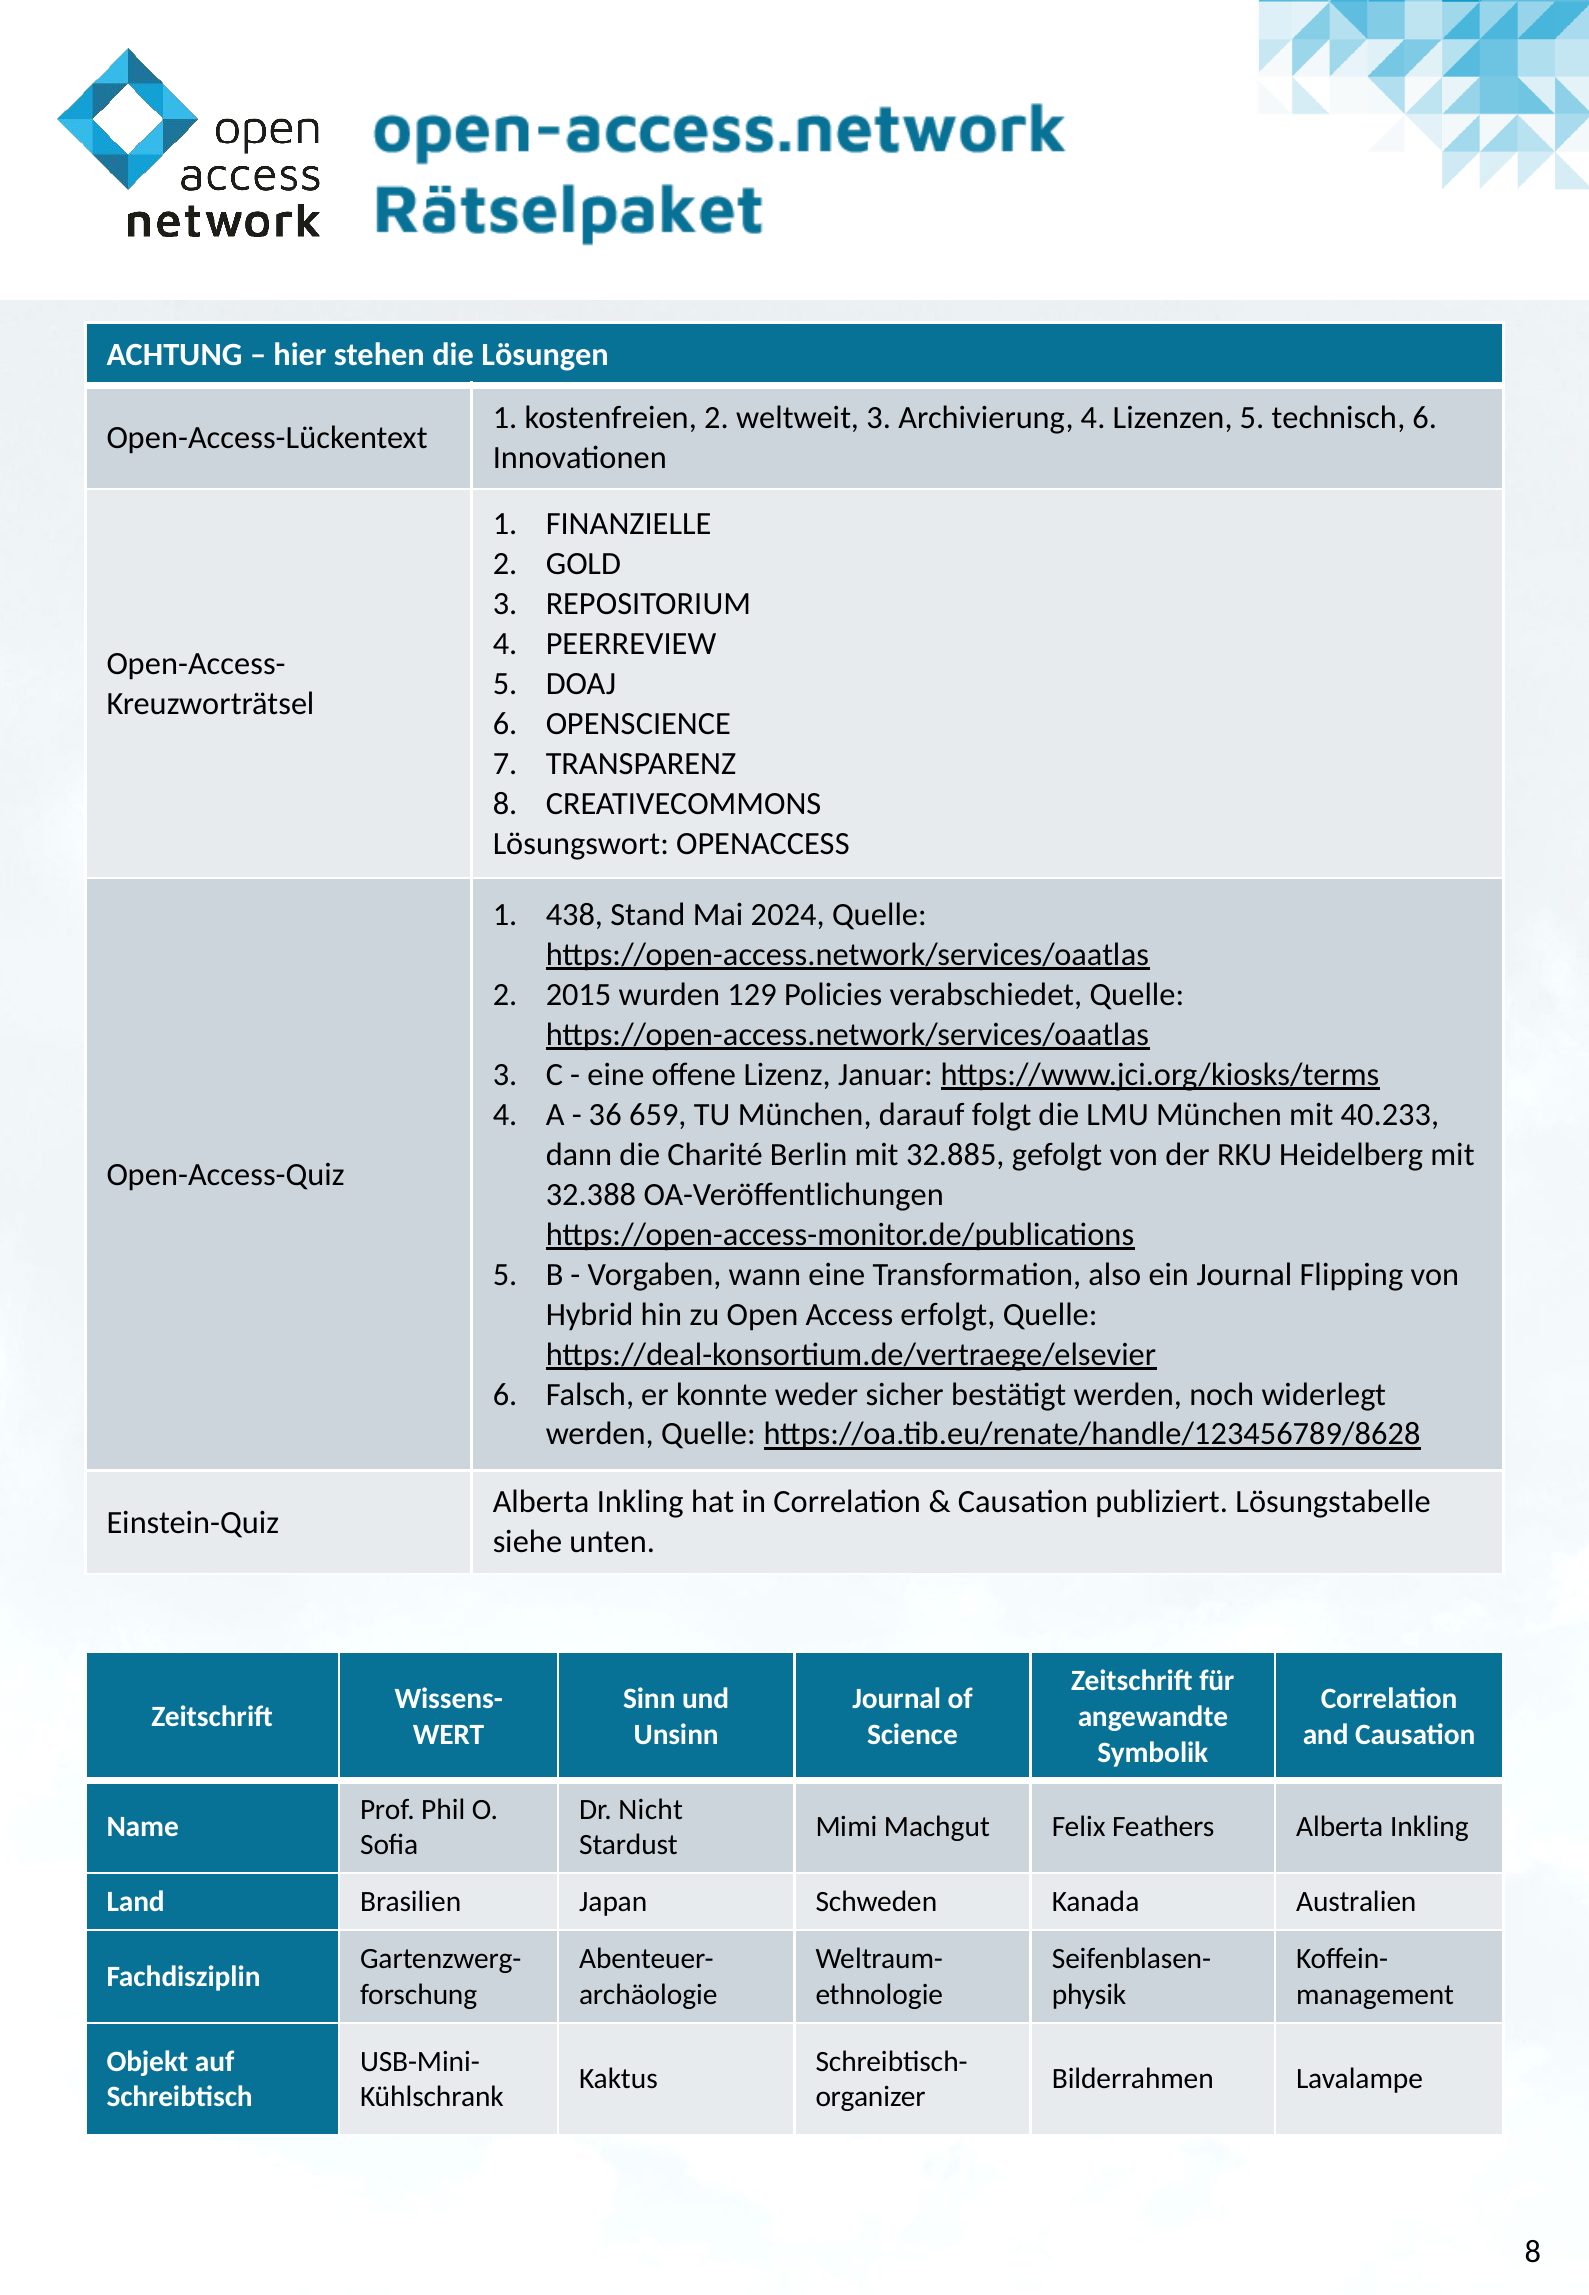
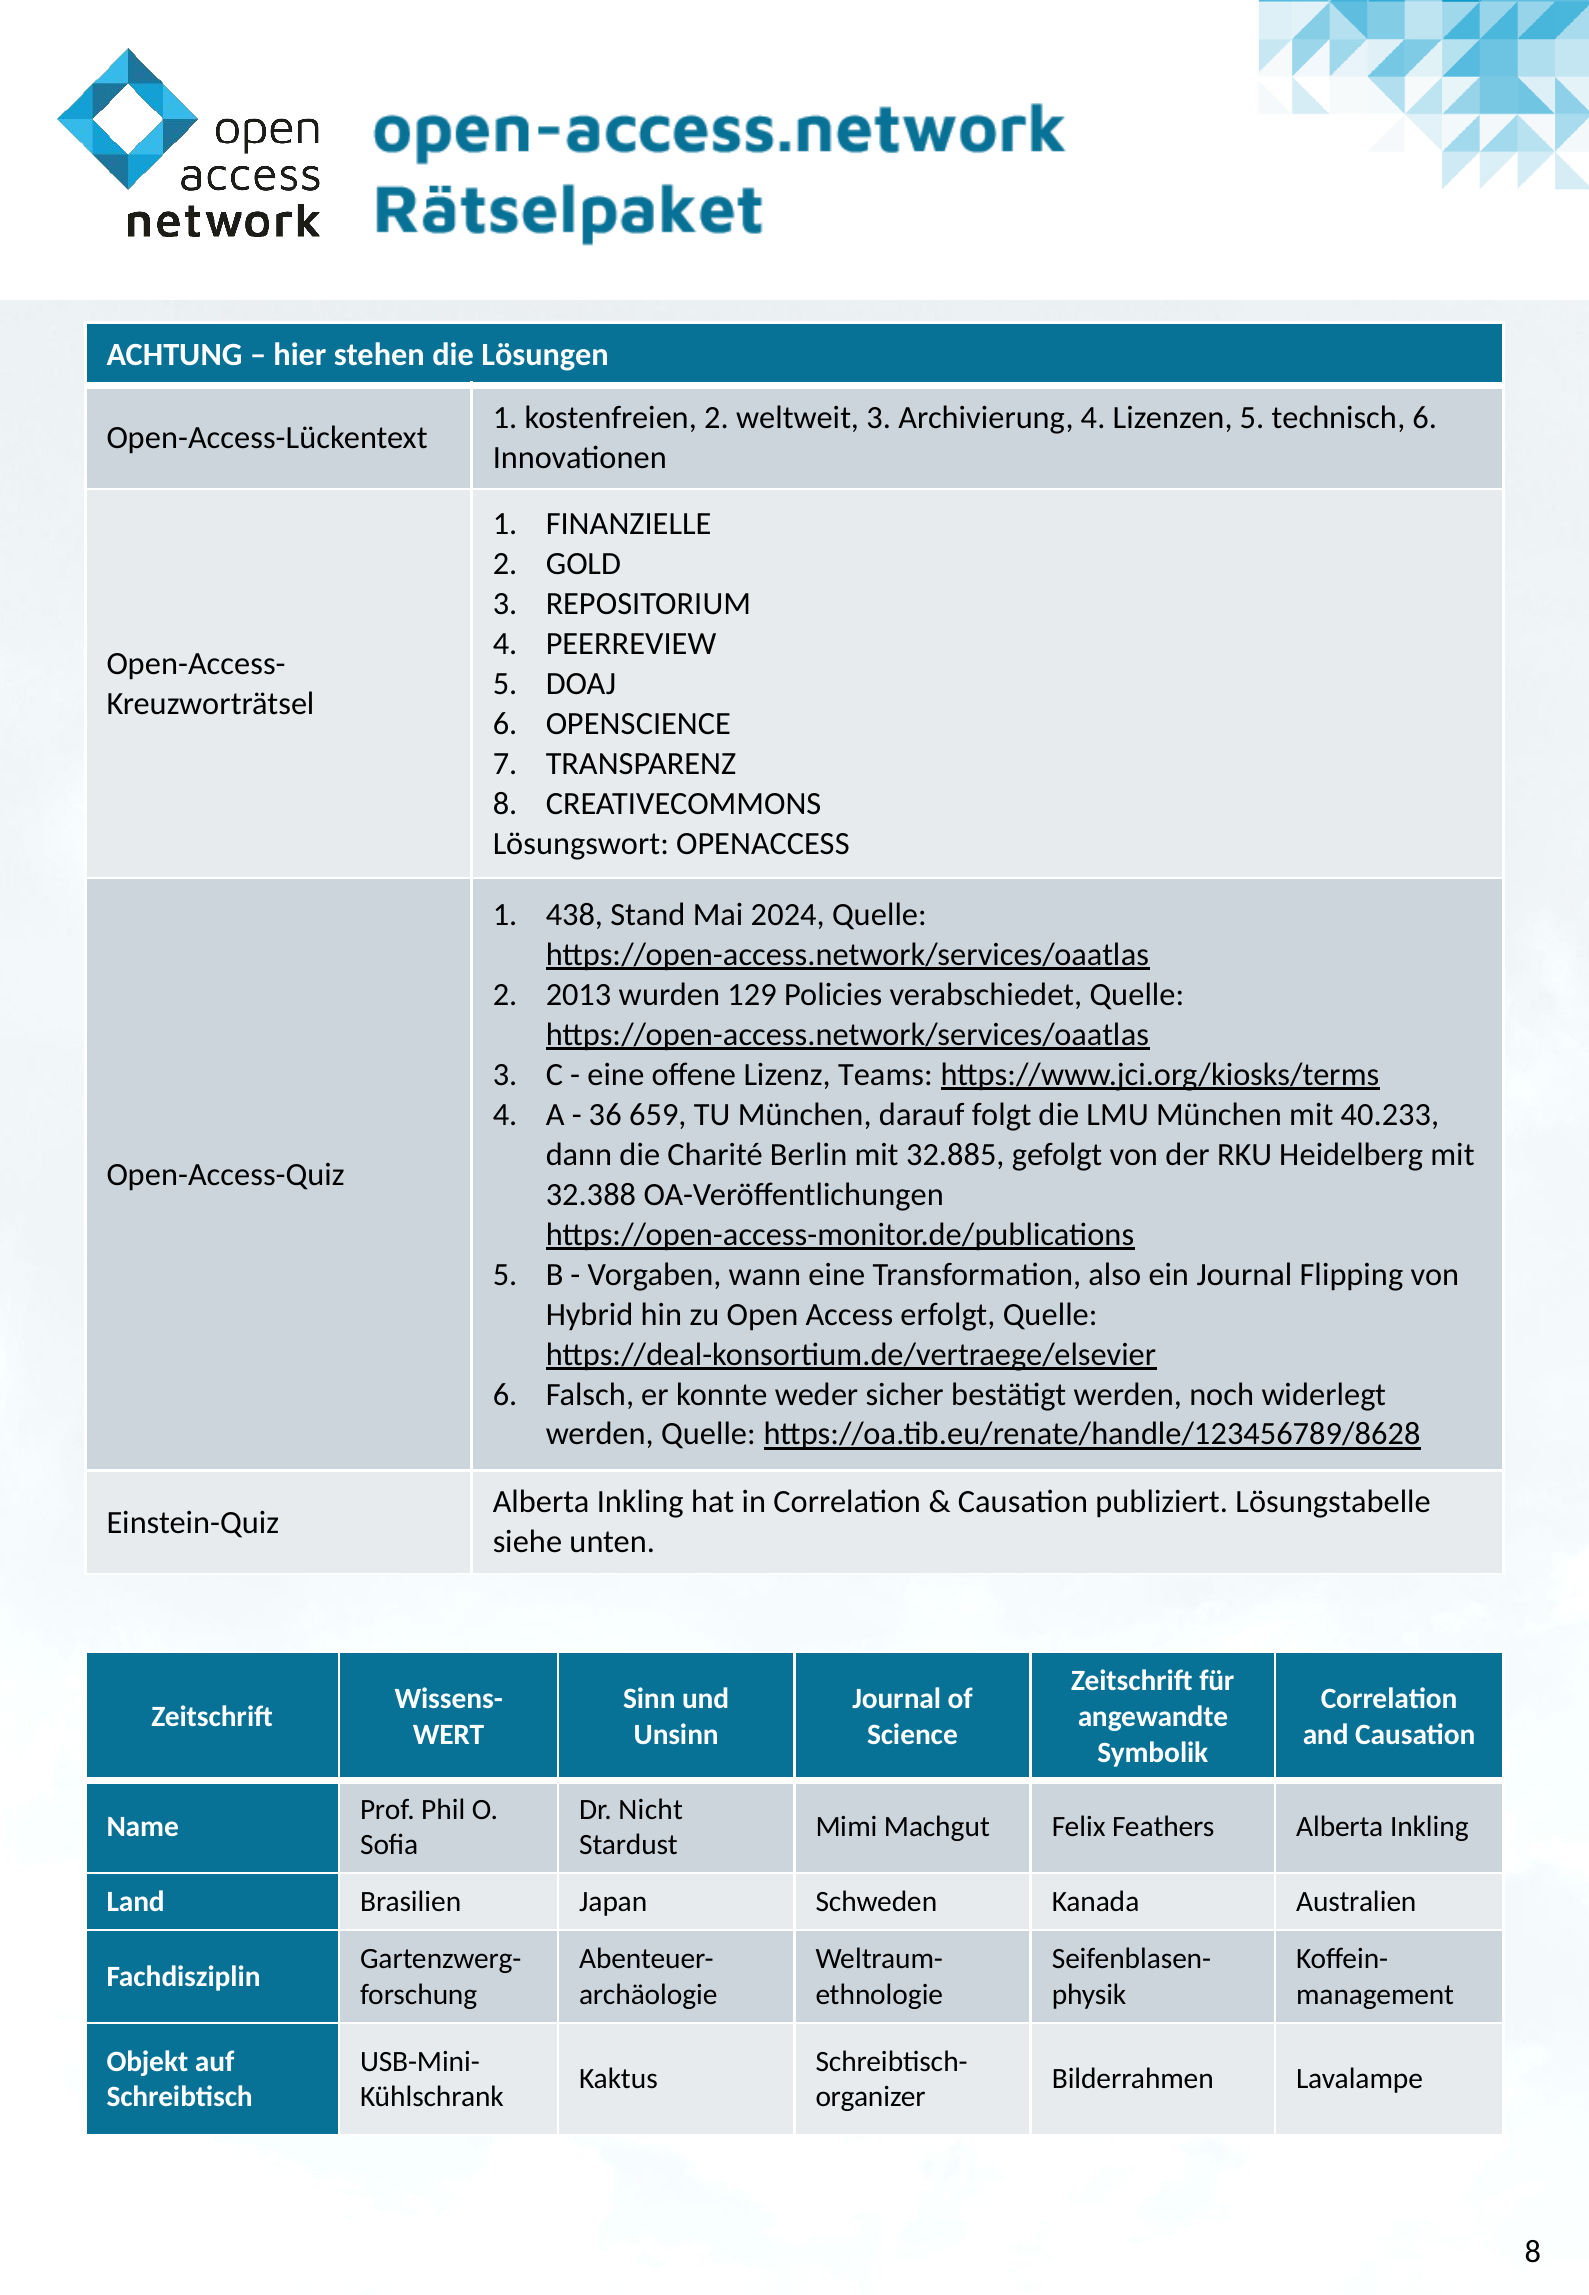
2015: 2015 -> 2013 (578, 995)
Januar: Januar -> Teams (885, 1075)
